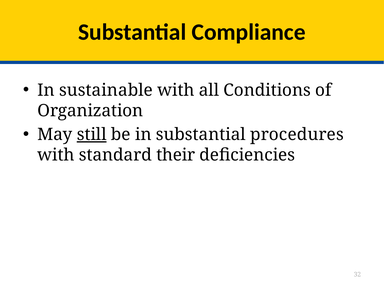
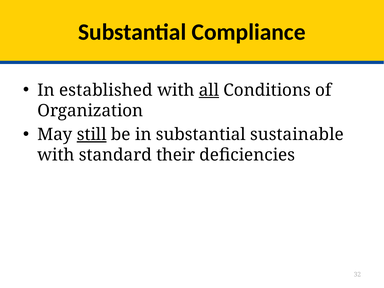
sustainable: sustainable -> established (106, 90)
all underline: none -> present (209, 90)
procedures: procedures -> sustainable (297, 135)
